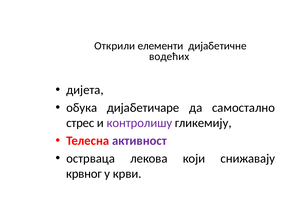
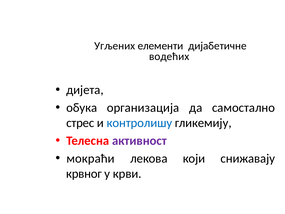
Открили: Открили -> Угљених (115, 46)
дијабетичаре: дијабетичаре -> организација (143, 108)
контролишу colour: purple -> blue (139, 123)
острваца: острваца -> мокраћи (91, 158)
